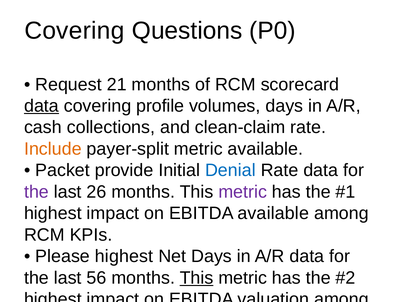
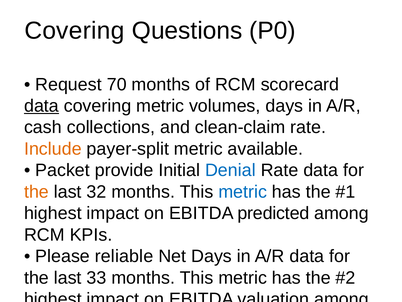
21: 21 -> 70 (117, 84)
covering profile: profile -> metric (160, 106)
the colour: purple -> orange (36, 192)
26: 26 -> 32 (97, 192)
metric colour: purple -> blue (243, 192)
EBITDA available: available -> predicted (273, 213)
Please highest: highest -> reliable (124, 256)
56: 56 -> 33 (97, 277)
This underline: present -> none (197, 277)
